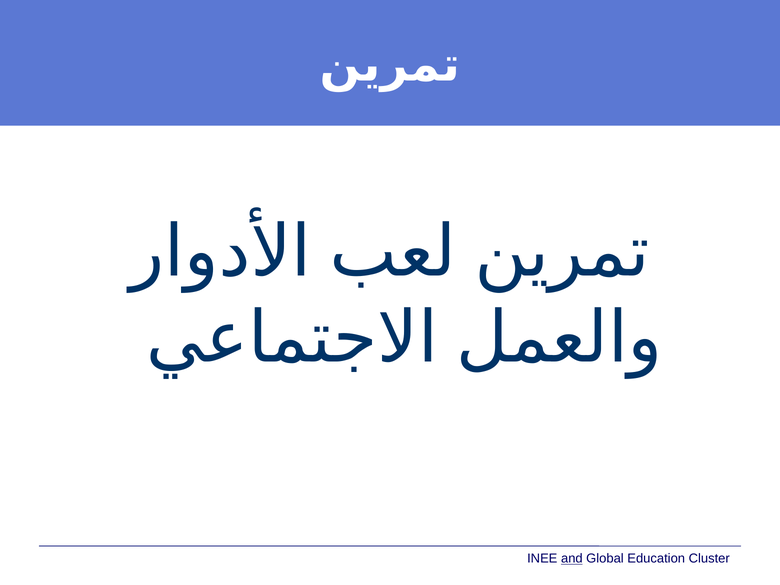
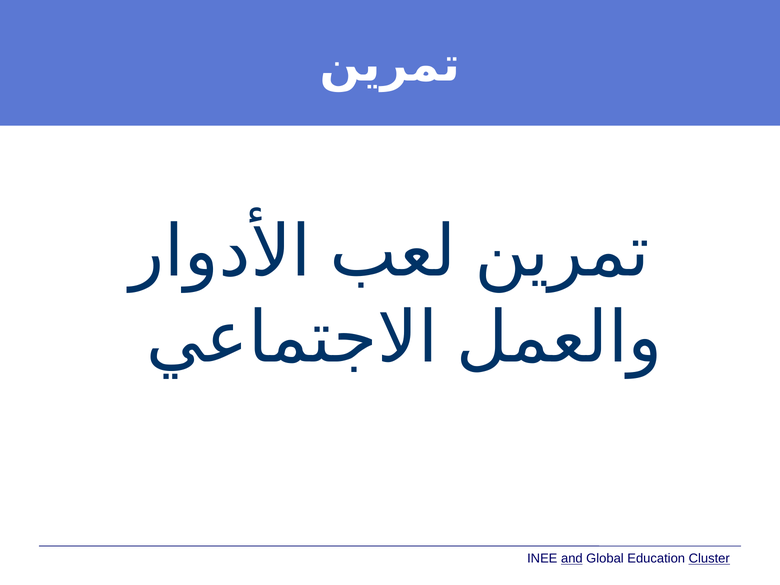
Cluster underline: none -> present (709, 559)
